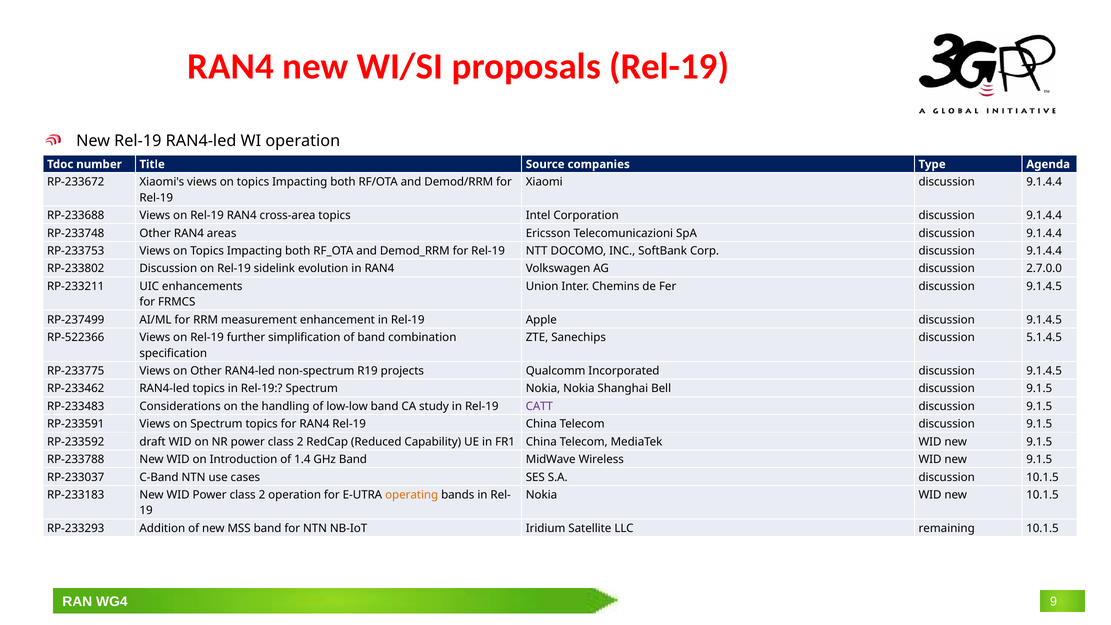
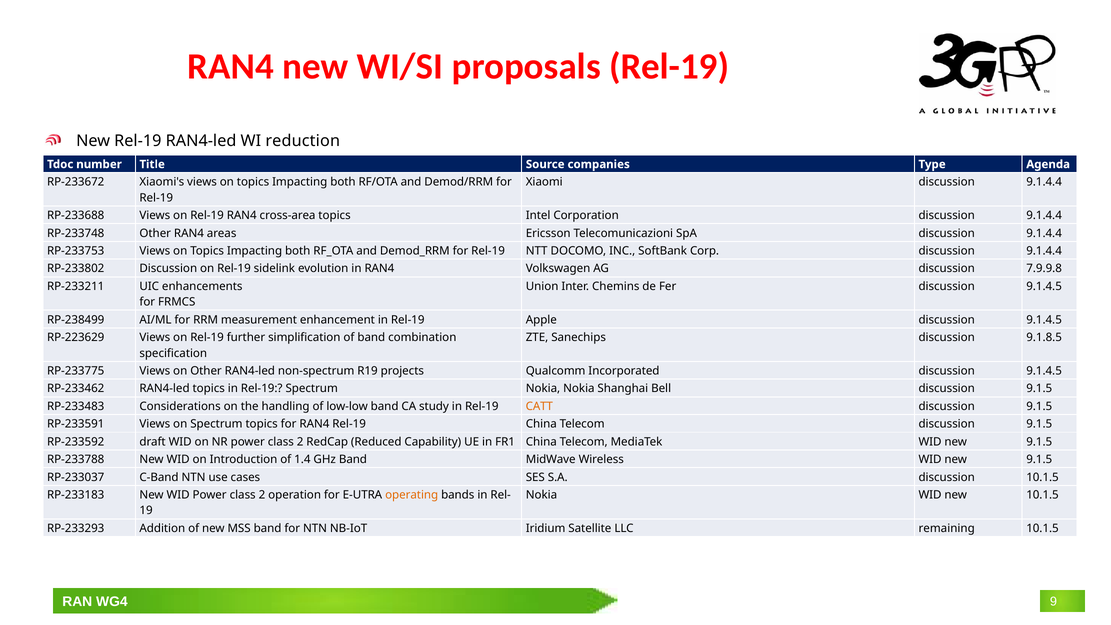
WI operation: operation -> reduction (303, 141)
2.7.0.0: 2.7.0.0 -> 7.9.9.8 (1044, 269)
RP-237499: RP-237499 -> RP-238499 (76, 320)
RP-522366: RP-522366 -> RP-223629 (76, 337)
5.1.4.5: 5.1.4.5 -> 9.1.8.5 (1044, 337)
CATT colour: purple -> orange (539, 406)
